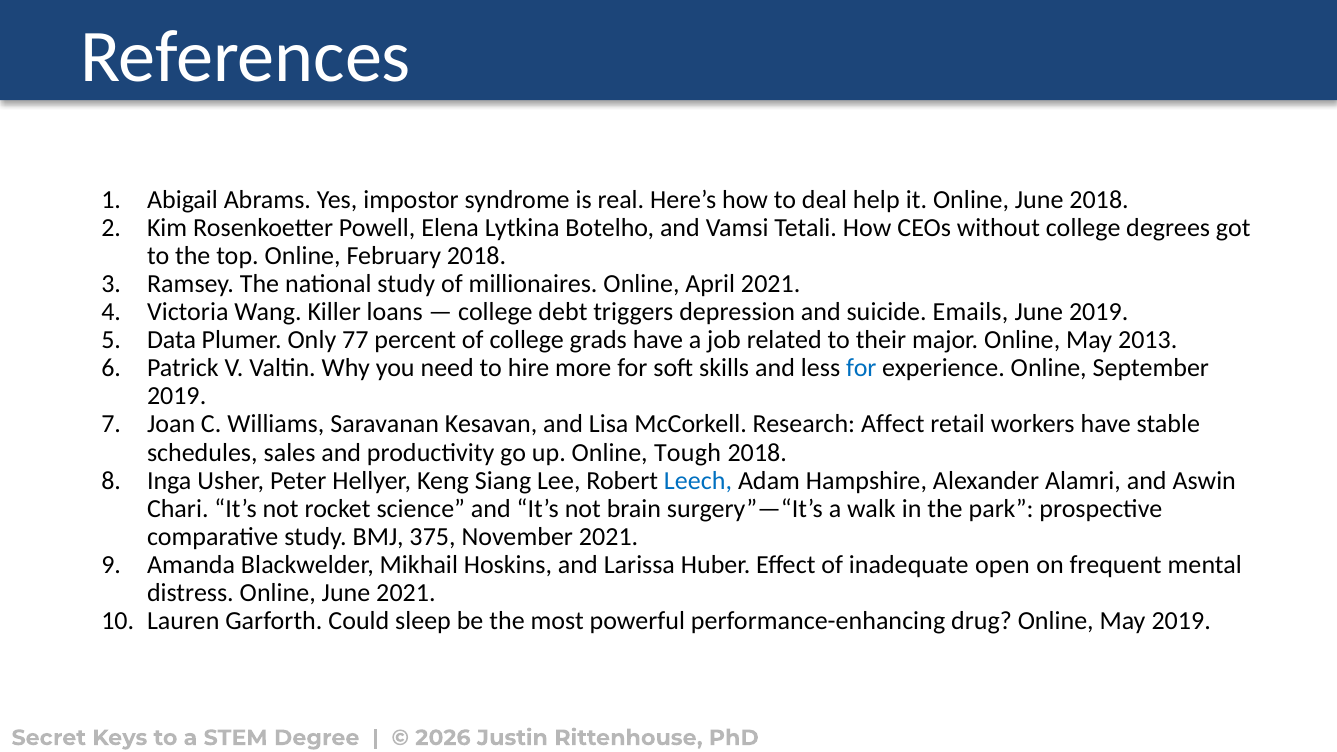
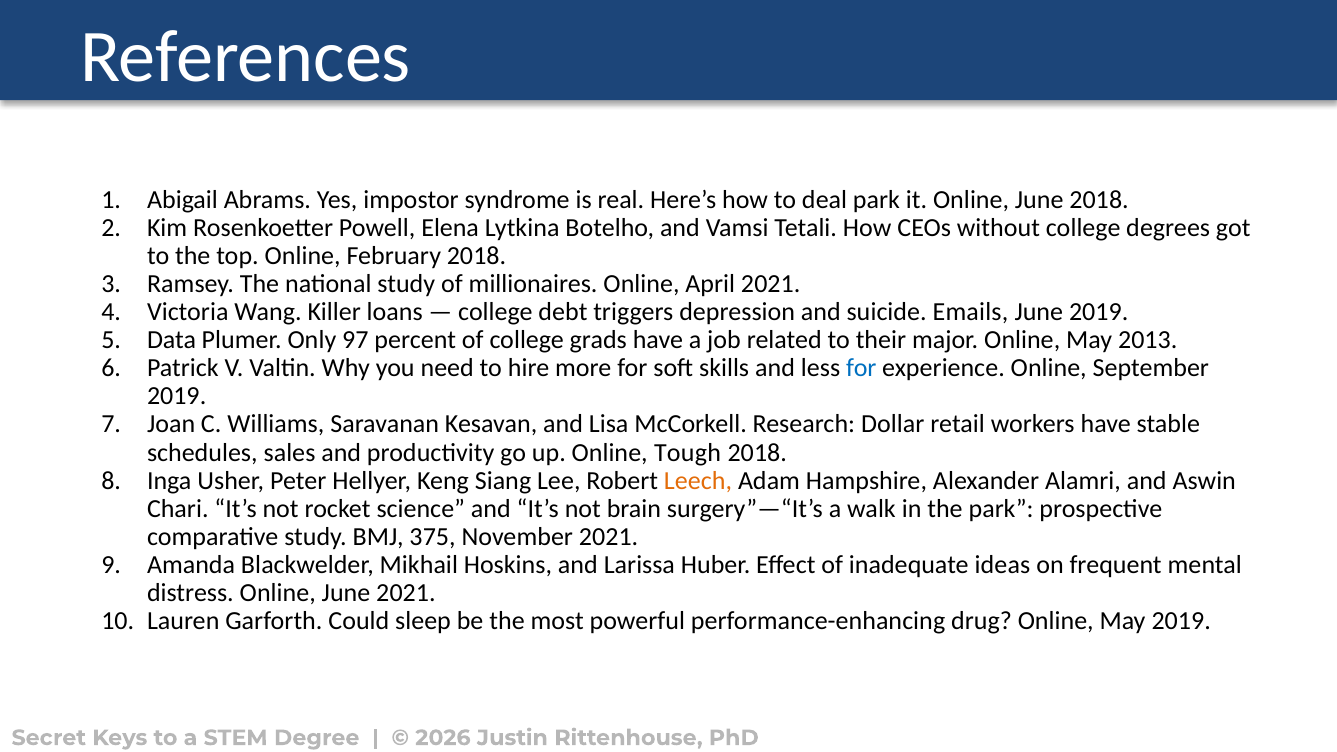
deal help: help -> park (876, 200)
77: 77 -> 97 (355, 340)
Affect: Affect -> Dollar (893, 424)
Leech colour: blue -> orange (698, 481)
open: open -> ideas (1002, 565)
